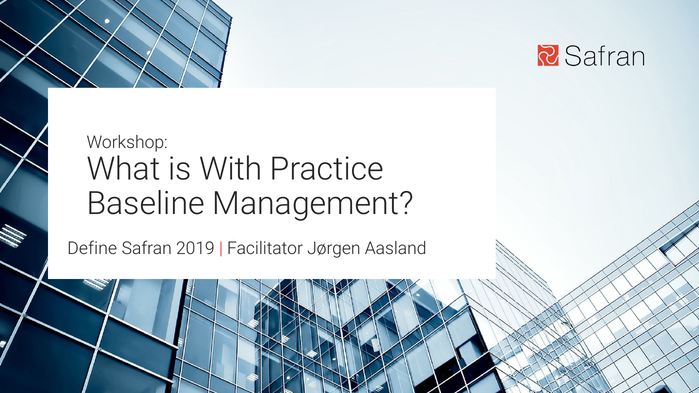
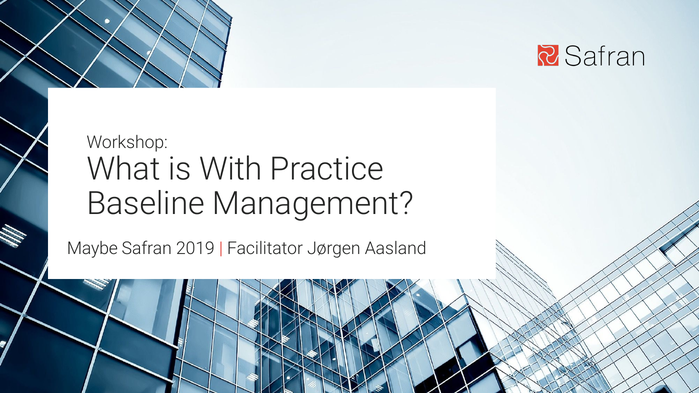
Define: Define -> Maybe (92, 249)
